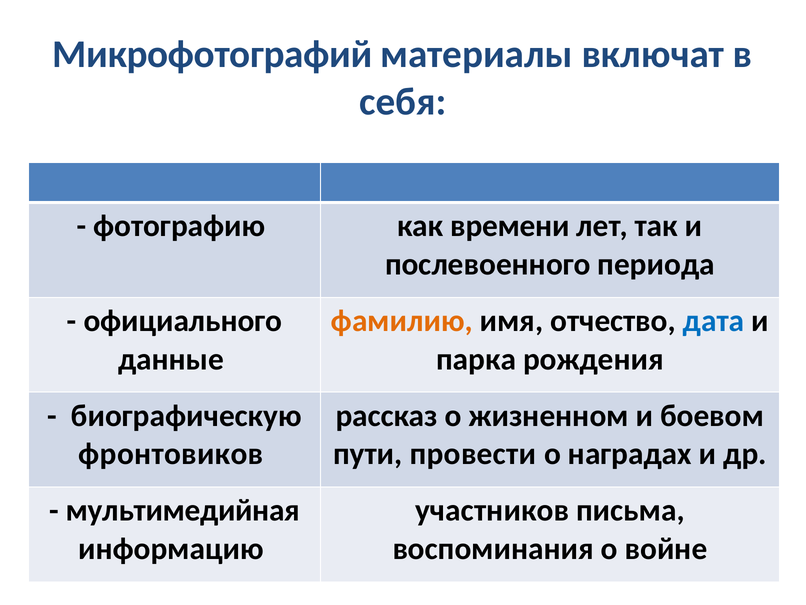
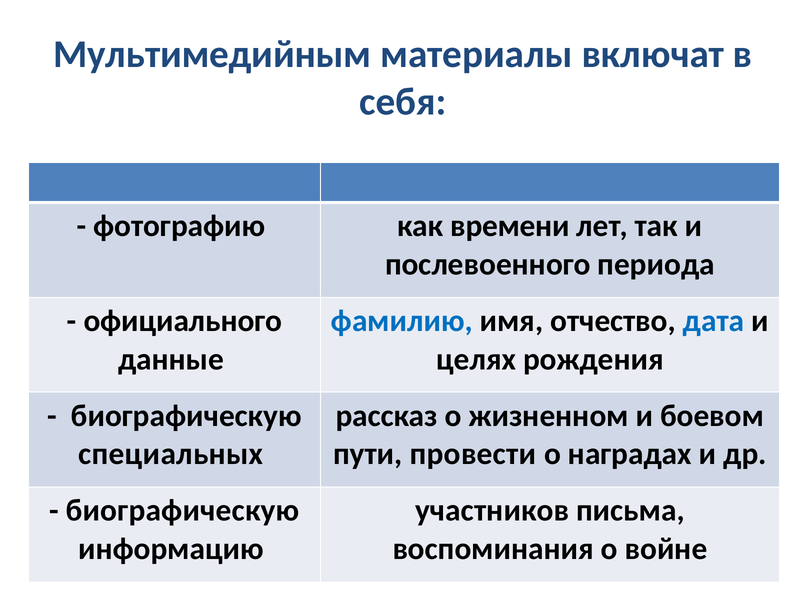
Микрофотографий: Микрофотографий -> Мультимедийным (212, 54)
фамилию colour: orange -> blue (402, 321)
парка: парка -> целях (476, 359)
фронтовиков: фронтовиков -> специальных (171, 454)
мультимедийная: мультимедийная -> биографическую (183, 510)
